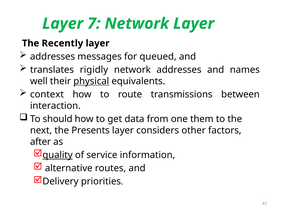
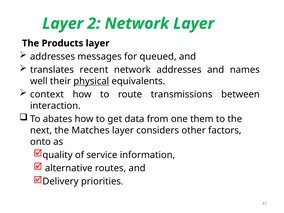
7: 7 -> 2 (94, 24)
Recently: Recently -> Products (62, 43)
rigidly: rigidly -> recent (94, 70)
should: should -> abates (58, 119)
Presents: Presents -> Matches (91, 130)
after: after -> onto (40, 142)
quality underline: present -> none (58, 155)
